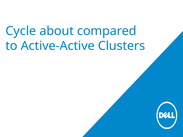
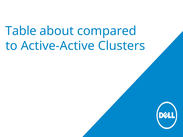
Cycle: Cycle -> Table (21, 31)
